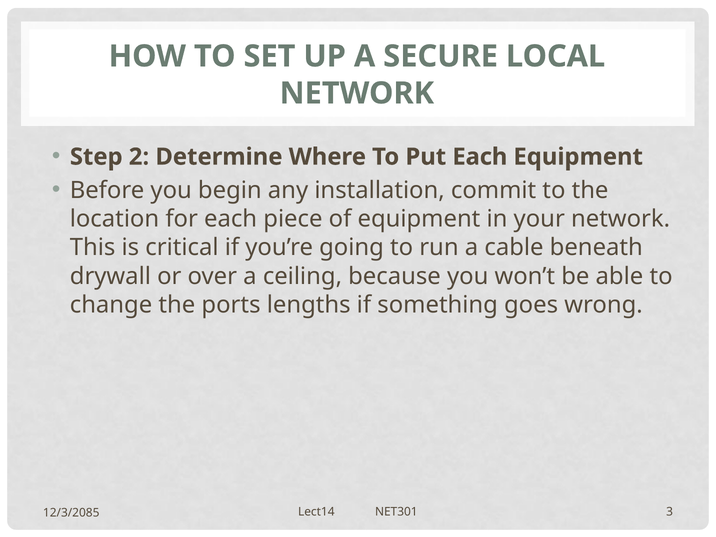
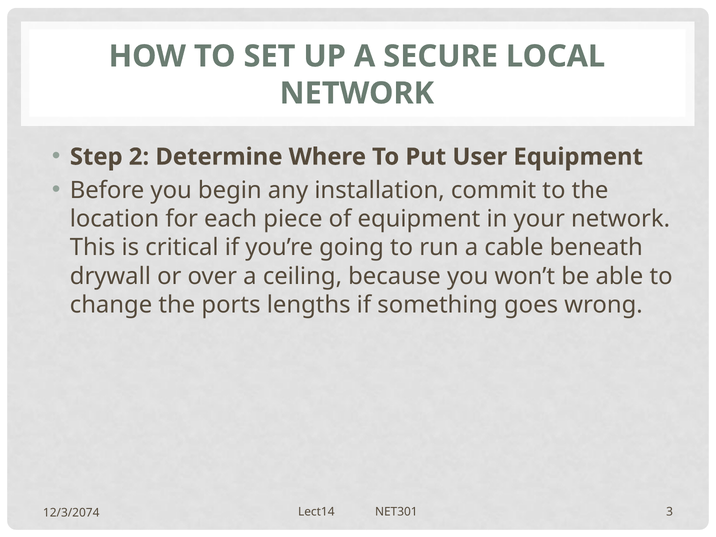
Put Each: Each -> User (480, 157)
12/3/2085: 12/3/2085 -> 12/3/2074 (71, 513)
